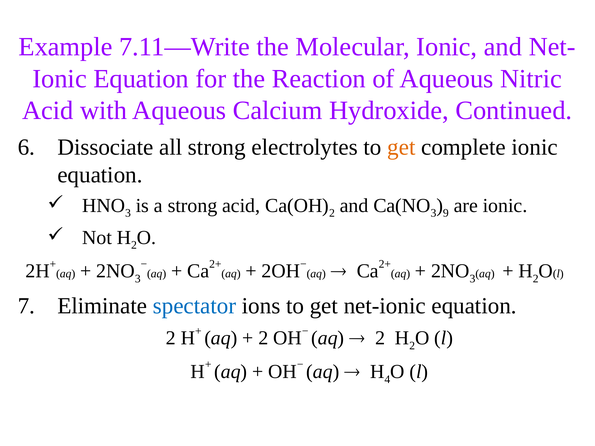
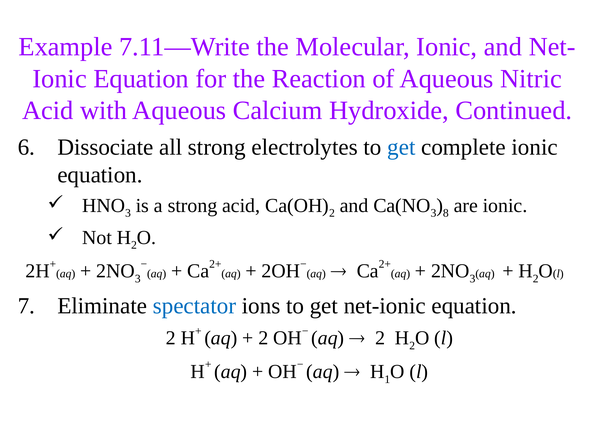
get colour: orange -> blue (401, 147)
9: 9 -> 8 (446, 213)
4: 4 -> 1 (387, 379)
